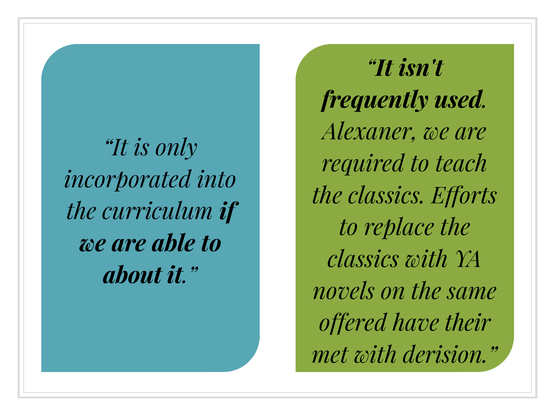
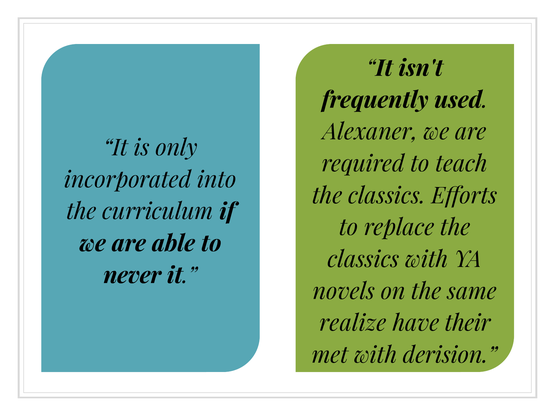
about: about -> never (132, 276)
offered: offered -> realize (353, 323)
